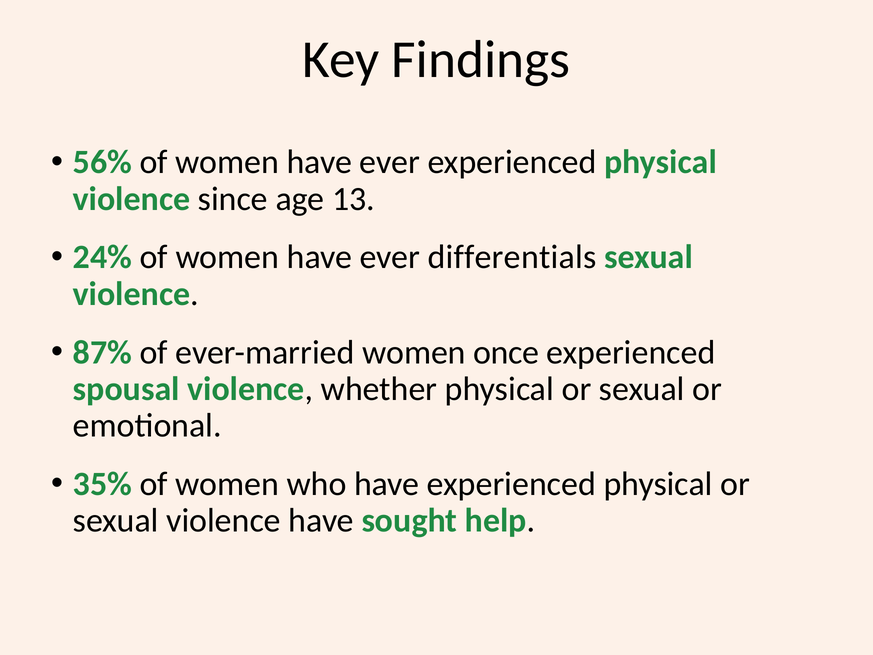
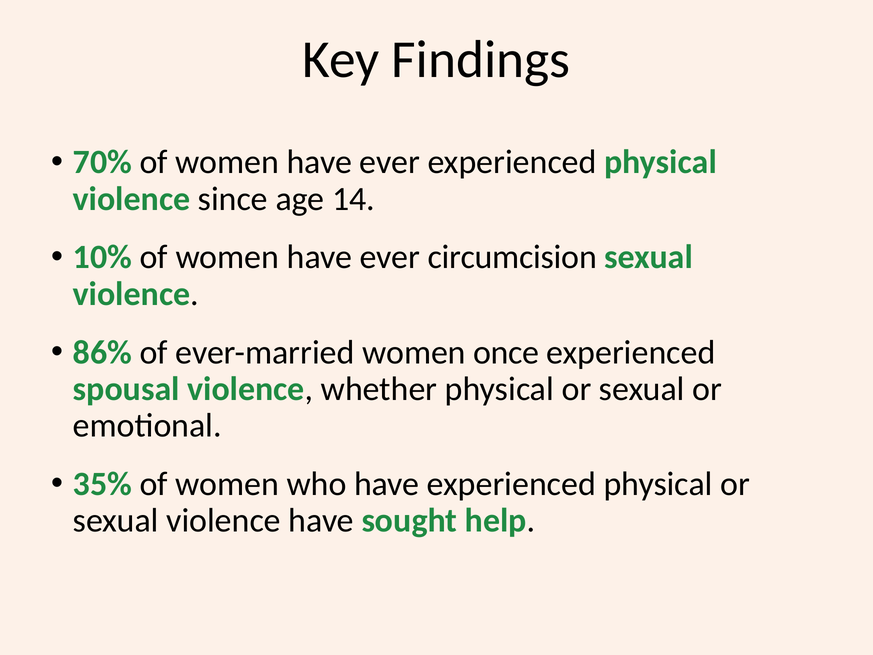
56%: 56% -> 70% (102, 162)
13: 13 -> 14 (353, 199)
24%: 24% -> 10% (102, 257)
differentials: differentials -> circumcision (512, 257)
87%: 87% -> 86% (102, 352)
